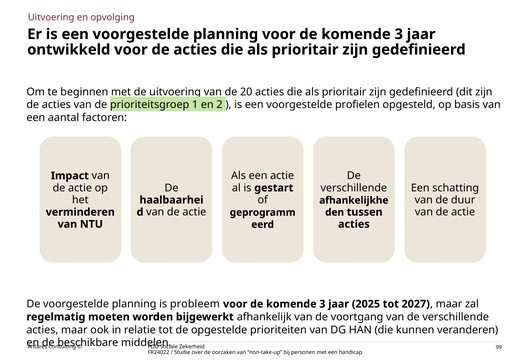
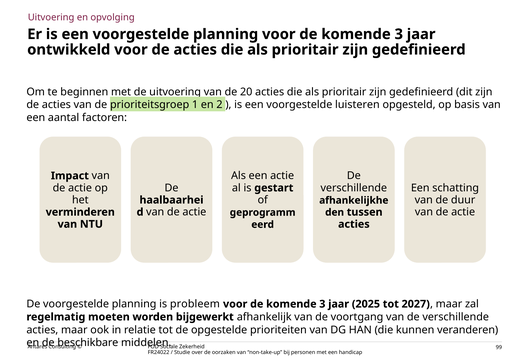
profielen: profielen -> luisteren (357, 105)
